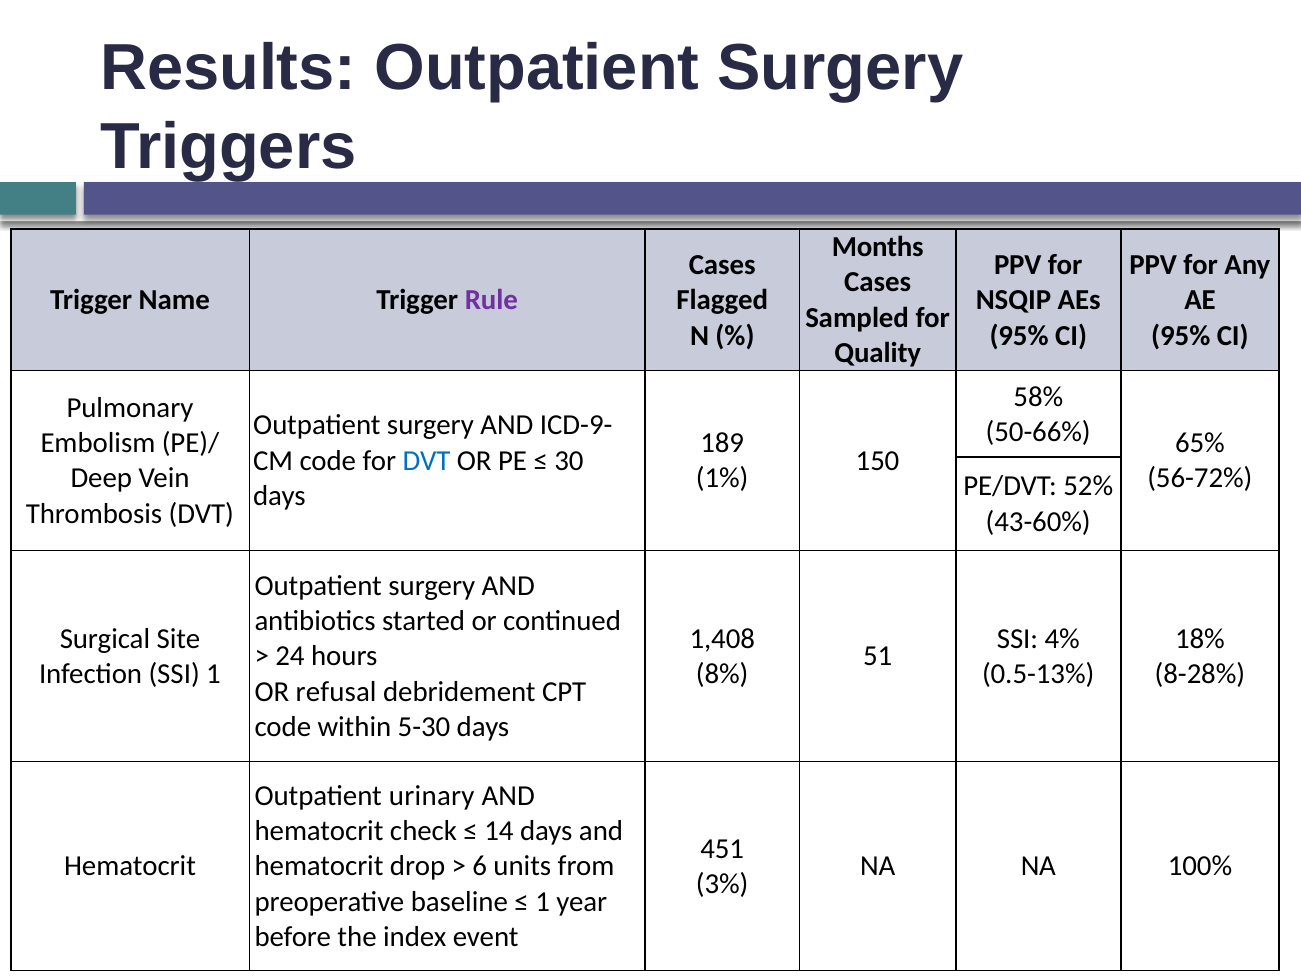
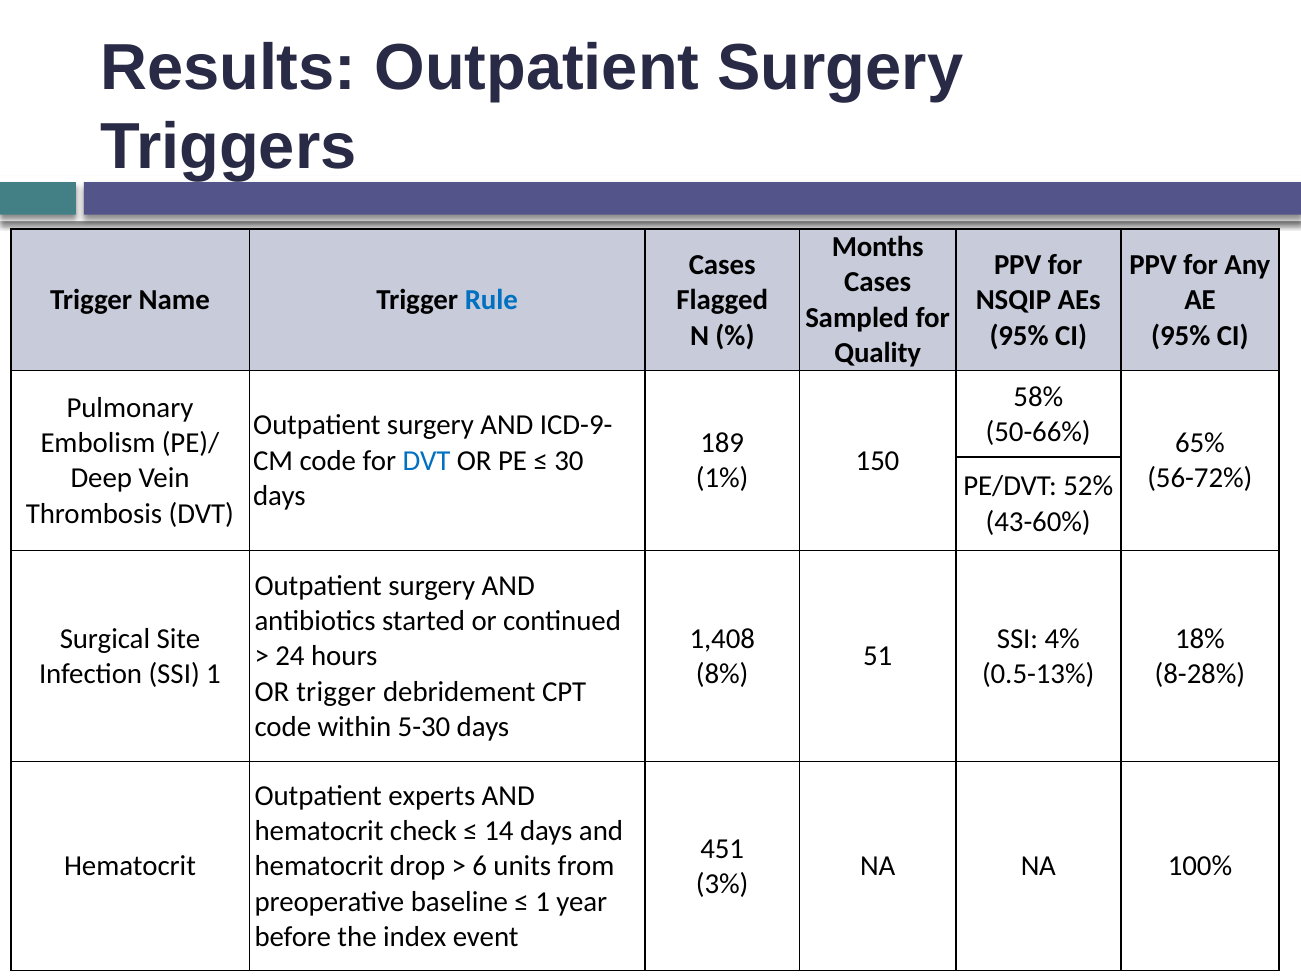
Rule colour: purple -> blue (491, 300)
OR refusal: refusal -> trigger (336, 691)
urinary: urinary -> experts (432, 796)
